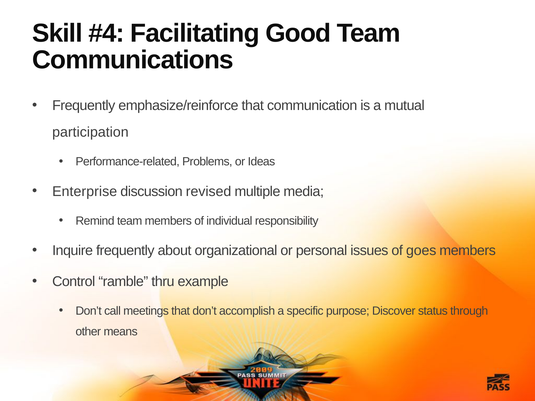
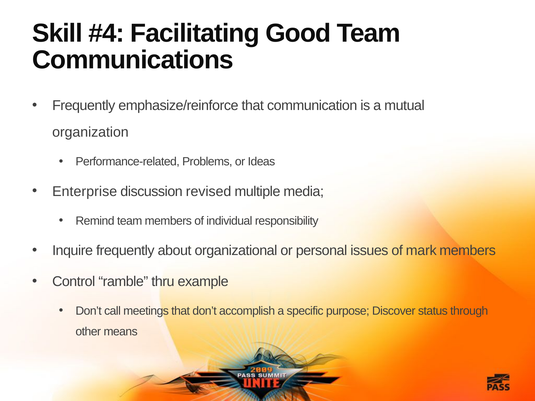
participation: participation -> organization (90, 132)
goes: goes -> mark (421, 251)
